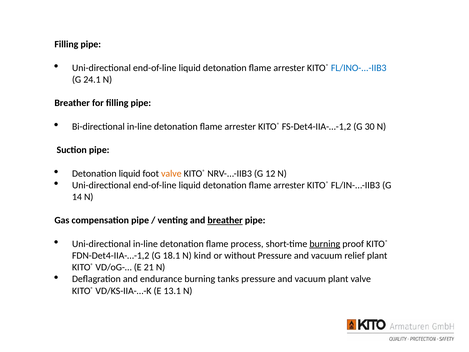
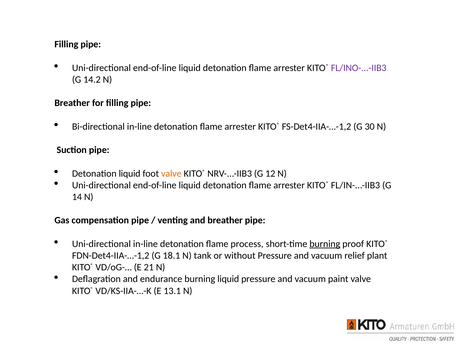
FL/INO-...-IIB3 colour: blue -> purple (359, 68)
24.1: 24.1 -> 14.2 (92, 80)
breather underline: present -> none (225, 220)
kind: kind -> tank (203, 255)
burning tanks: tanks -> liquid (228, 279)
vacuum plant: plant -> paint (338, 279)
